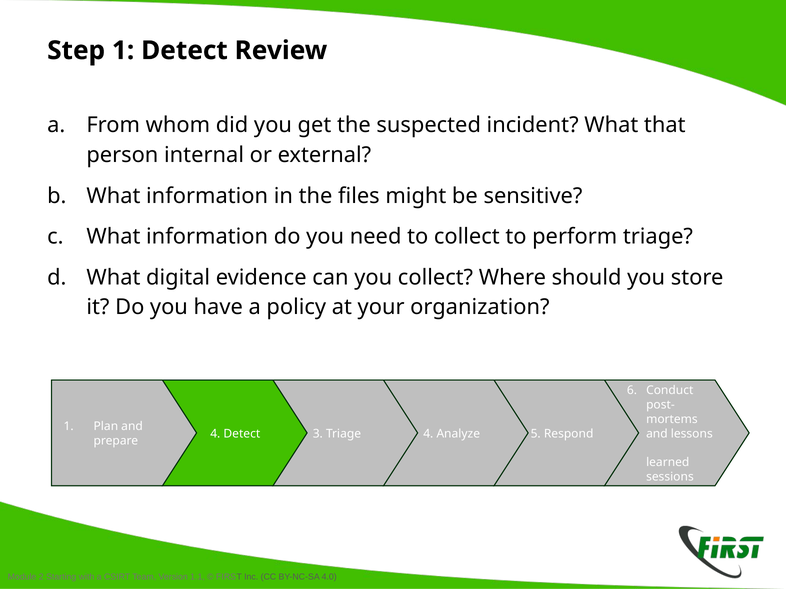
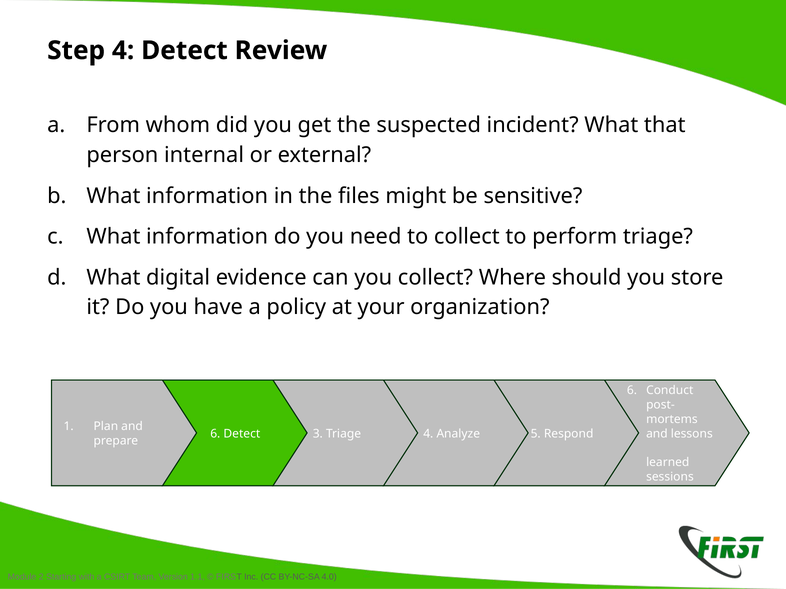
Step 1: 1 -> 4 (123, 51)
4: 4 -> 6 (215, 434)
